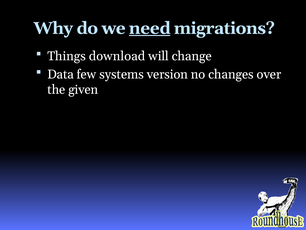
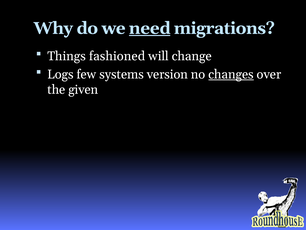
download: download -> fashioned (117, 56)
Data: Data -> Logs (60, 74)
changes underline: none -> present (231, 74)
